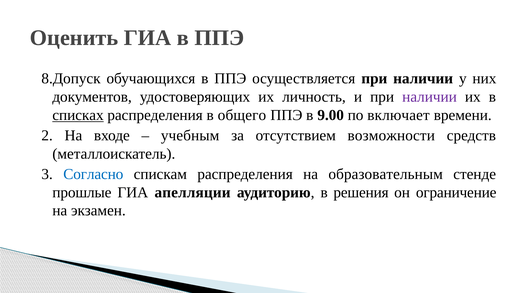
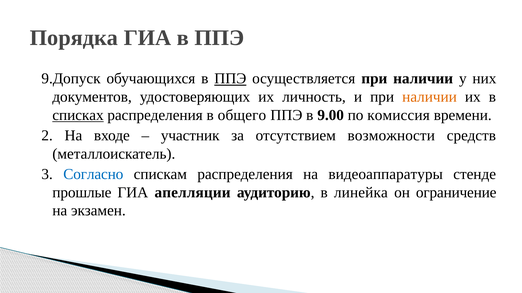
Оценить: Оценить -> Порядка (74, 38)
8.Допуск: 8.Допуск -> 9.Допуск (71, 79)
ППЭ underline: none -> present (230, 79)
наличии colour: purple -> orange (430, 97)
включает: включает -> комиссия (399, 115)
учебным: учебным -> участник (190, 136)
образовательным: образовательным -> видеоаппаратуры (386, 175)
решения: решения -> линейка (361, 193)
